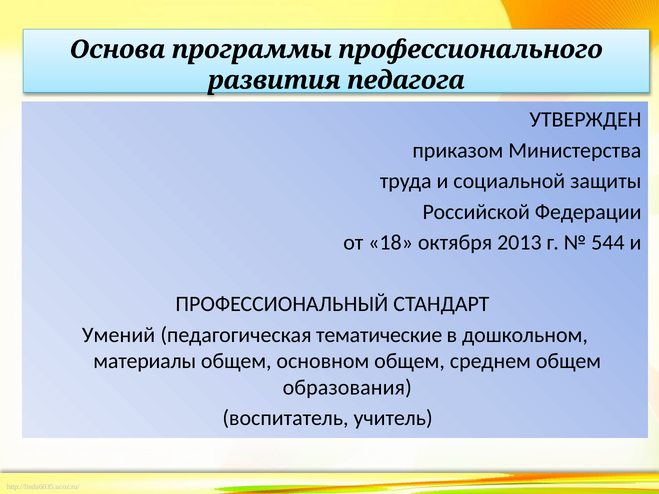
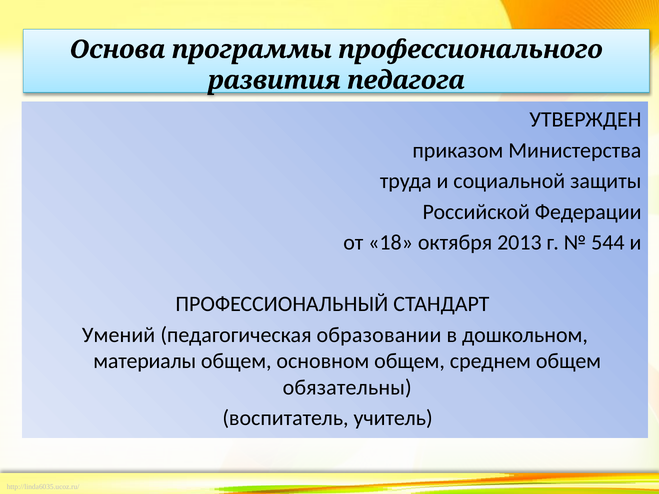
тематические: тематические -> образовании (379, 335)
образования: образования -> обязательны (347, 388)
